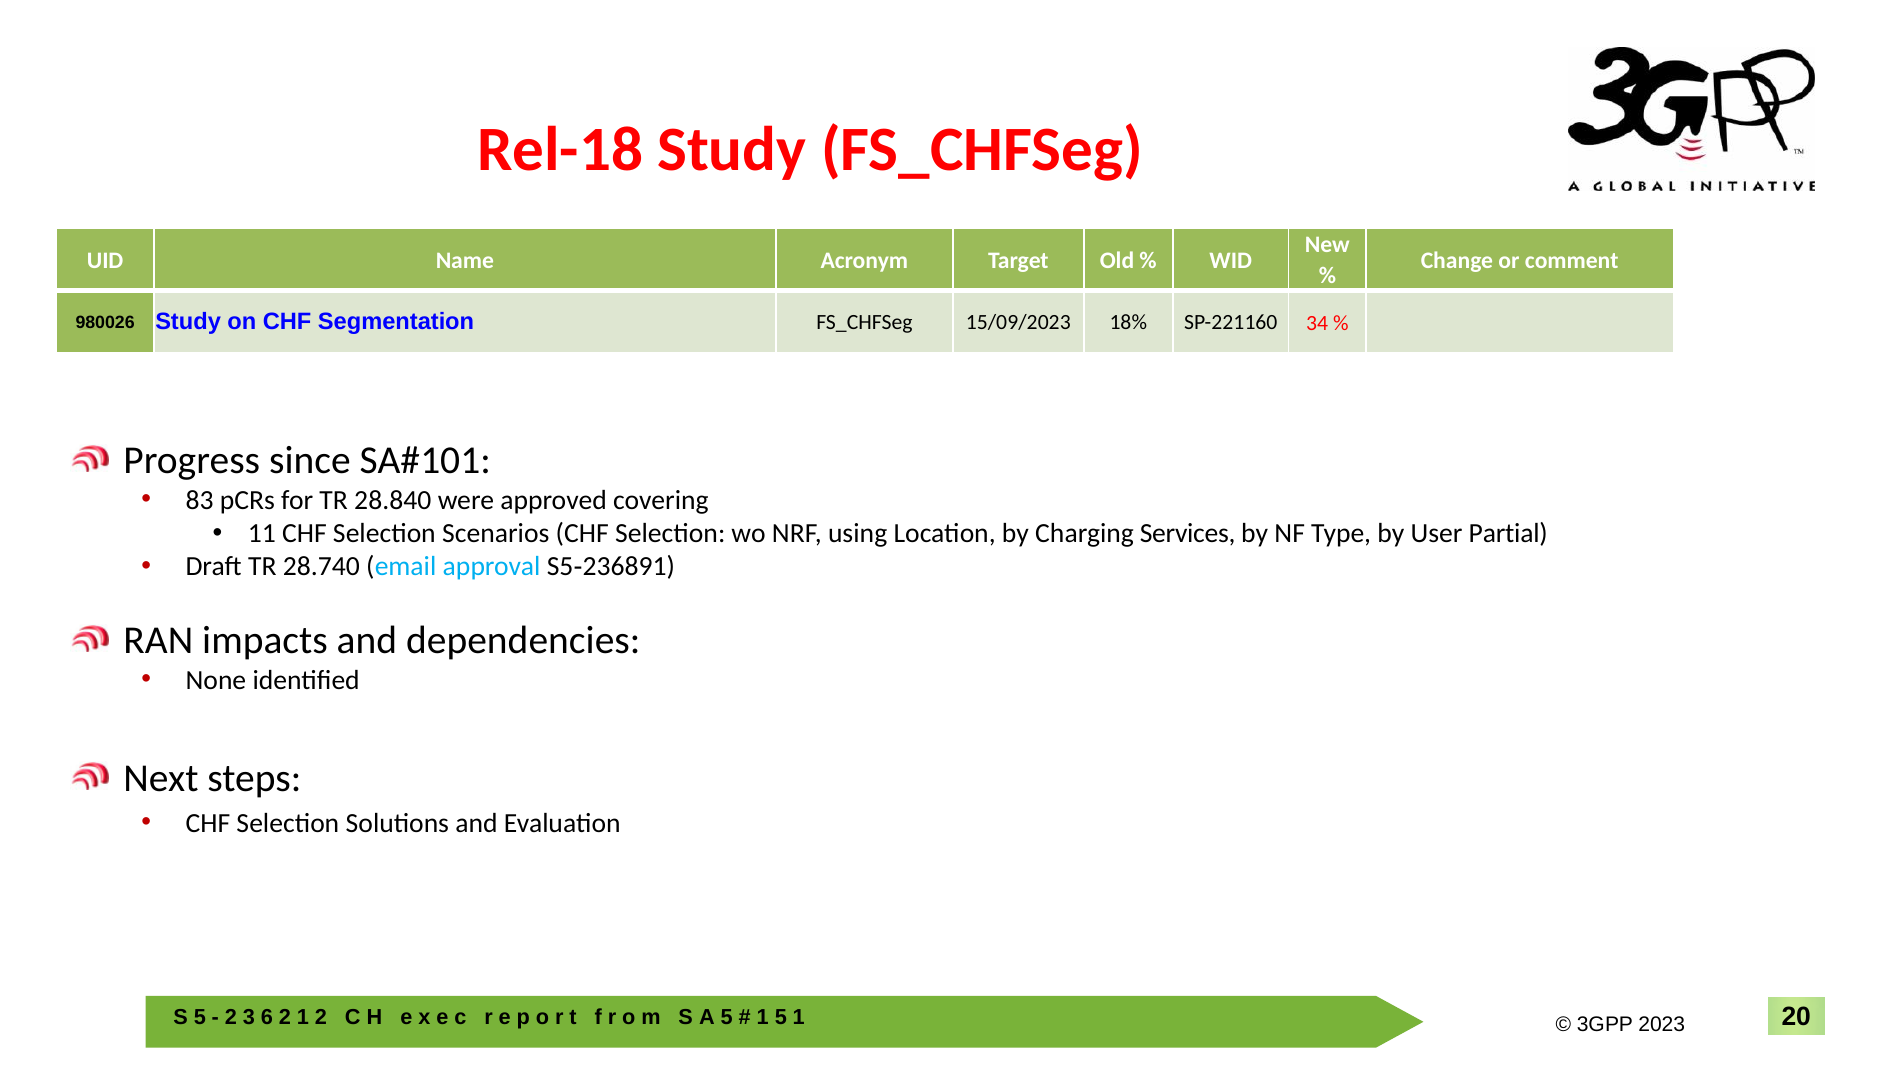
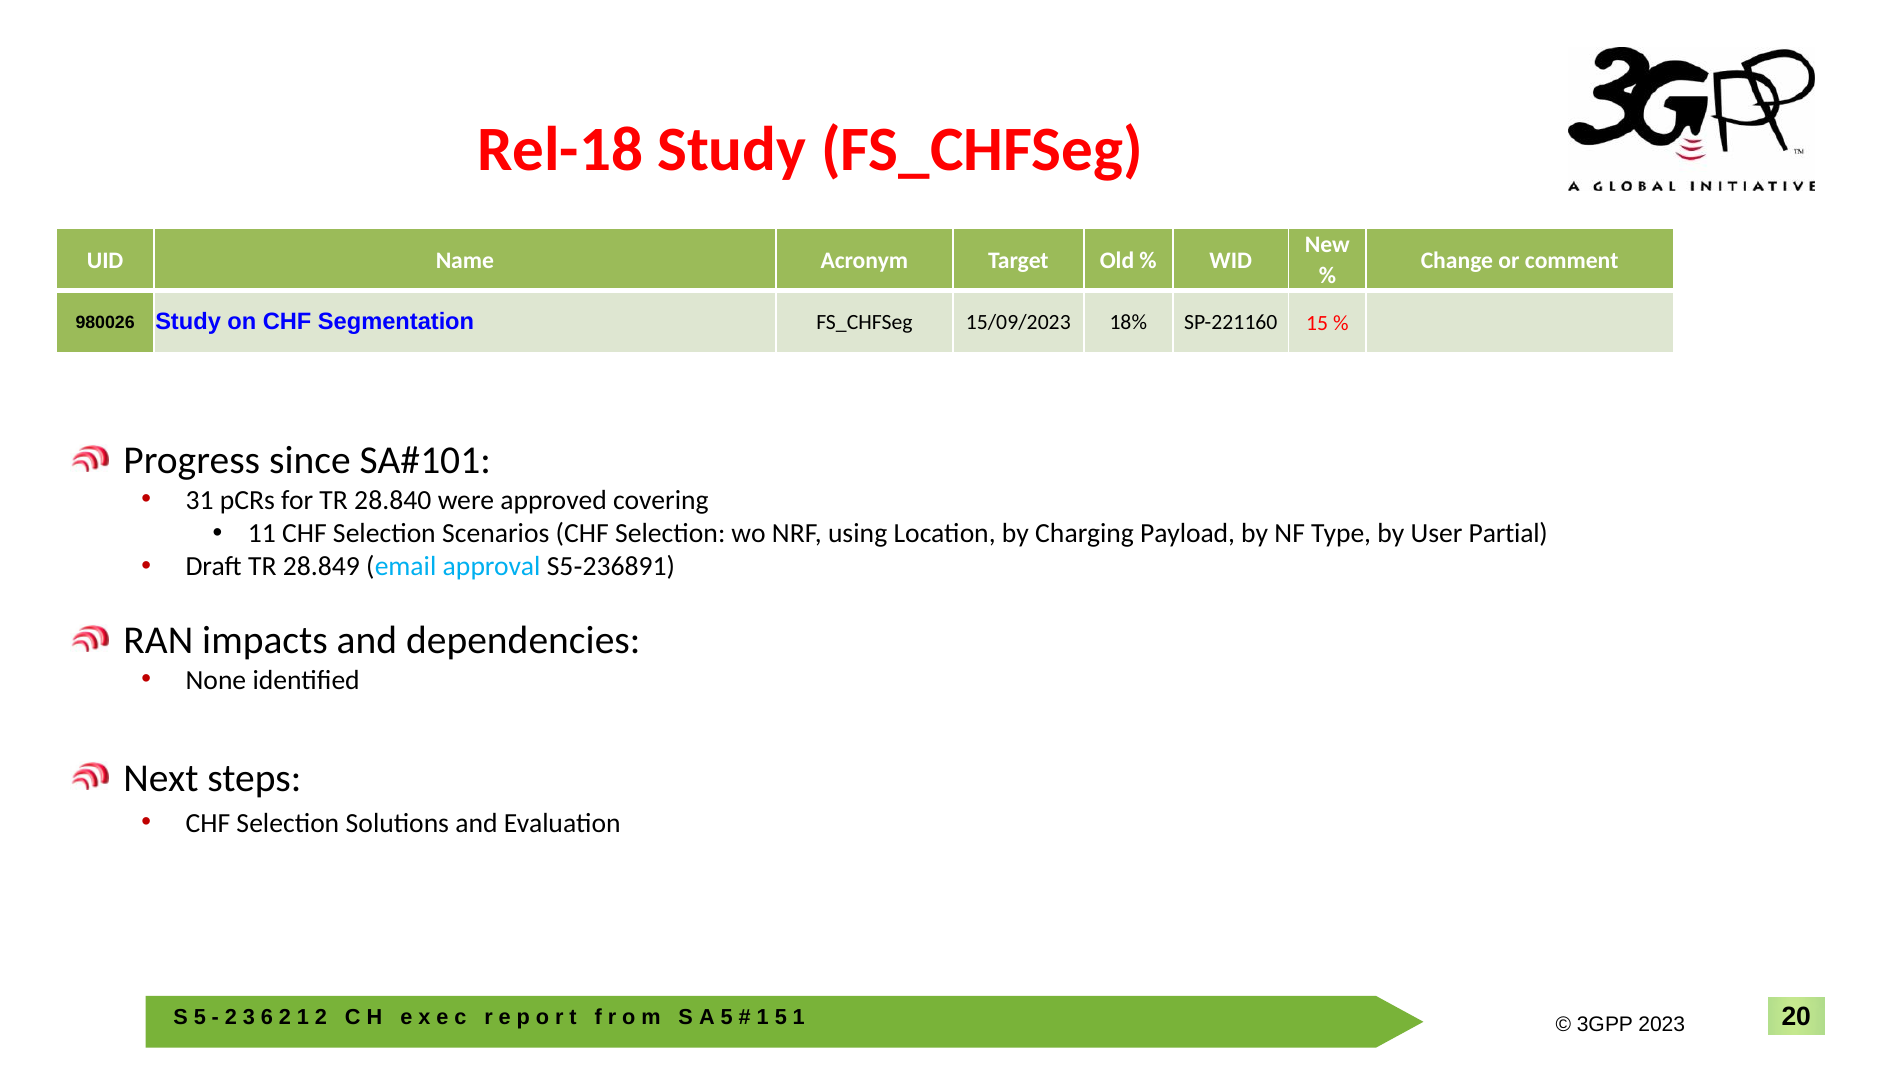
34: 34 -> 15 (1317, 323)
83: 83 -> 31 (200, 500)
Services: Services -> Payload (1188, 534)
28.740: 28.740 -> 28.849 (321, 567)
